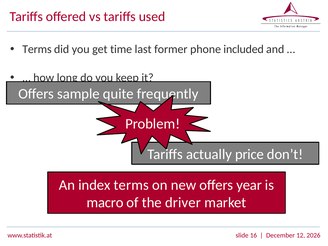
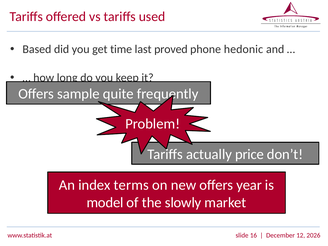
Terms: Terms -> Based (37, 49)
former: former -> proved (171, 49)
included: included -> hedonic (243, 49)
macro: macro -> model (105, 202)
driver: driver -> slowly (183, 202)
